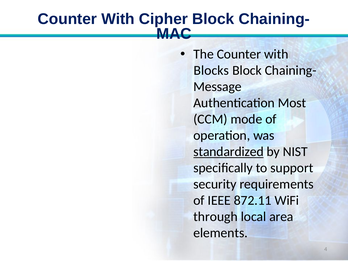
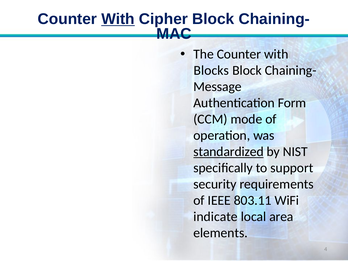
With underline: none -> present (118, 19)
Most: Most -> Form (292, 103)
872.11: 872.11 -> 803.11 (253, 201)
through: through -> indicate (216, 217)
